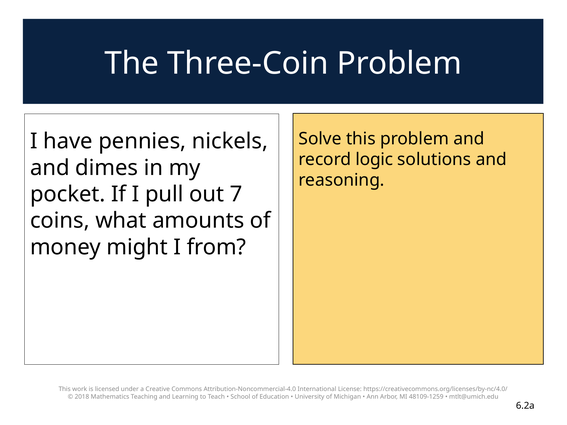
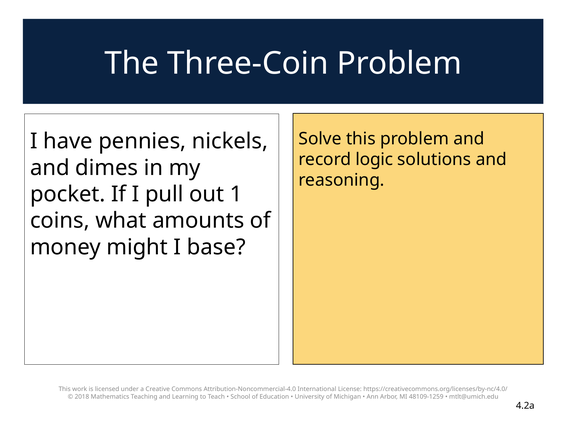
7: 7 -> 1 (236, 194)
from: from -> base (216, 247)
6.2a: 6.2a -> 4.2a (525, 406)
